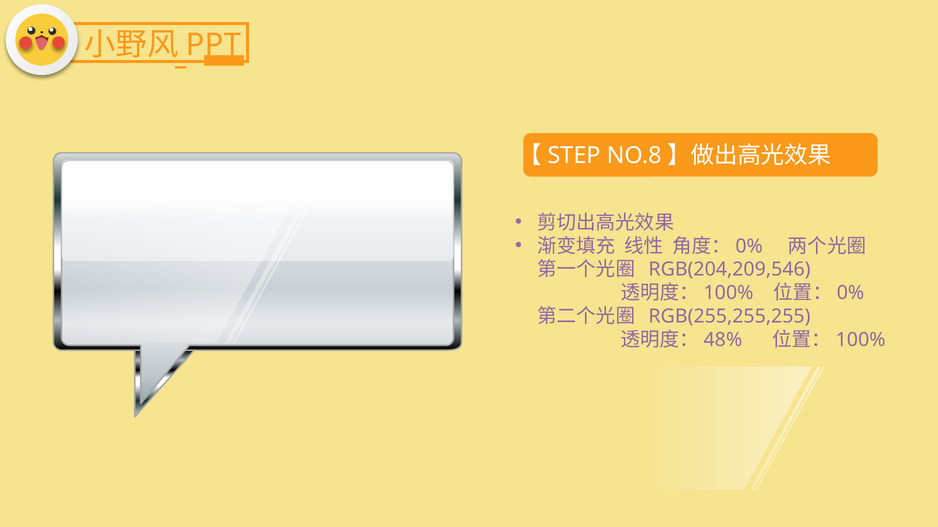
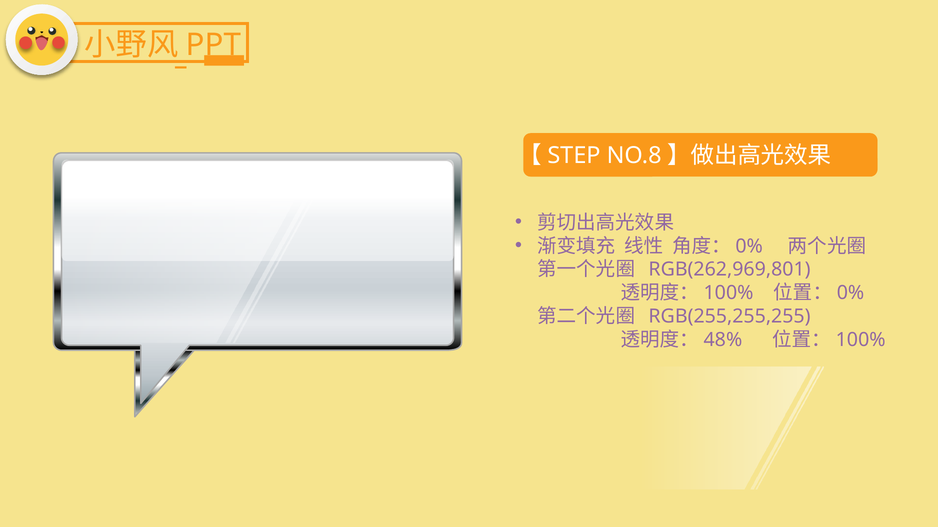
RGB(204,209,546: RGB(204,209,546 -> RGB(262,969,801 (730, 270)
